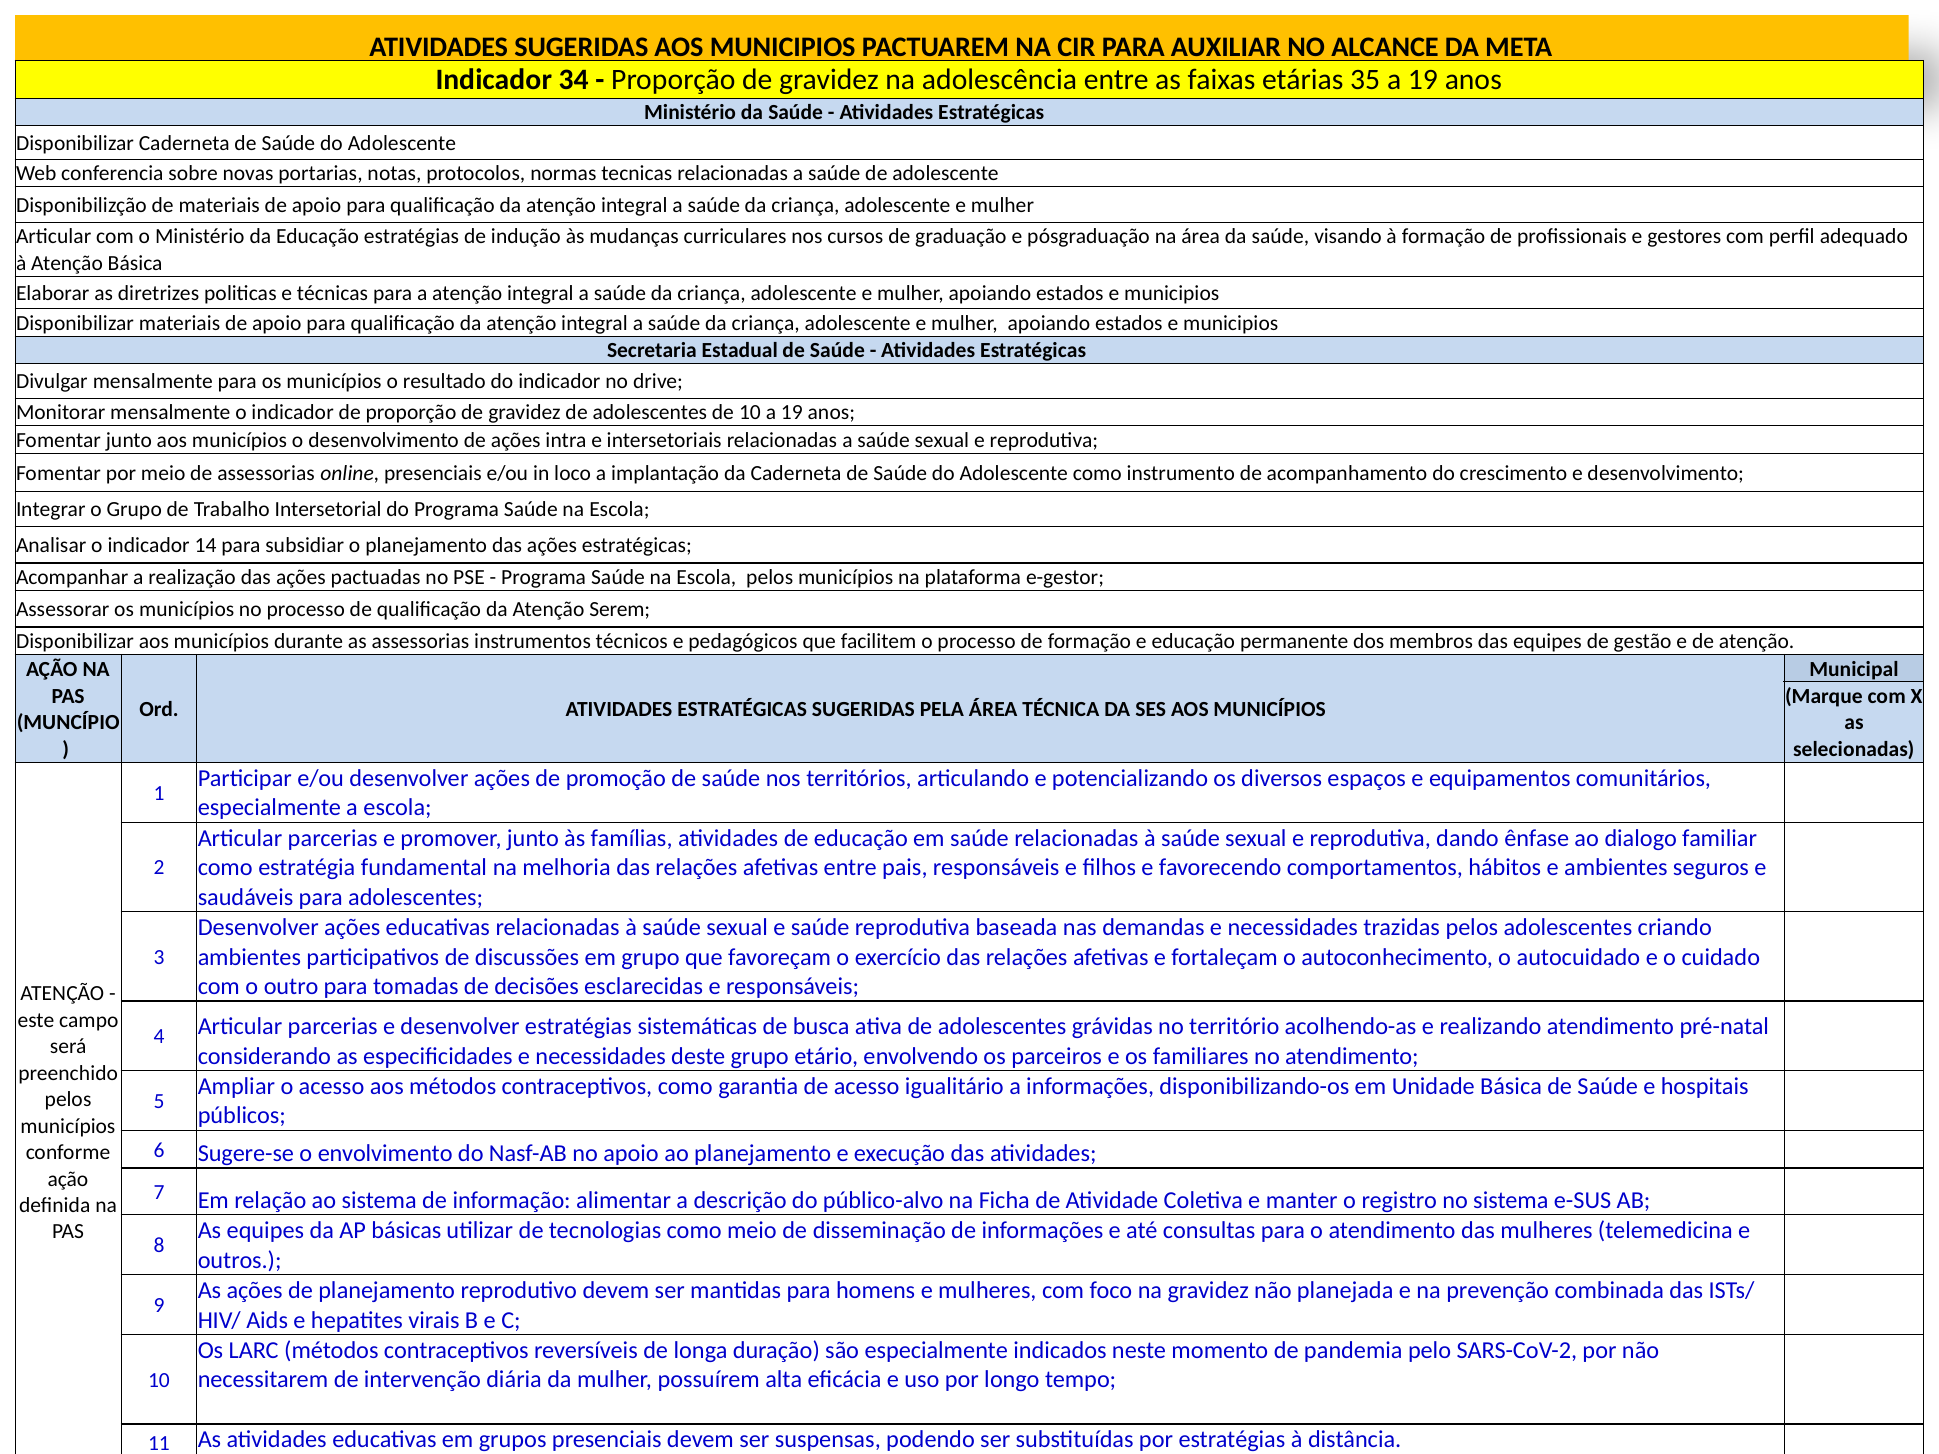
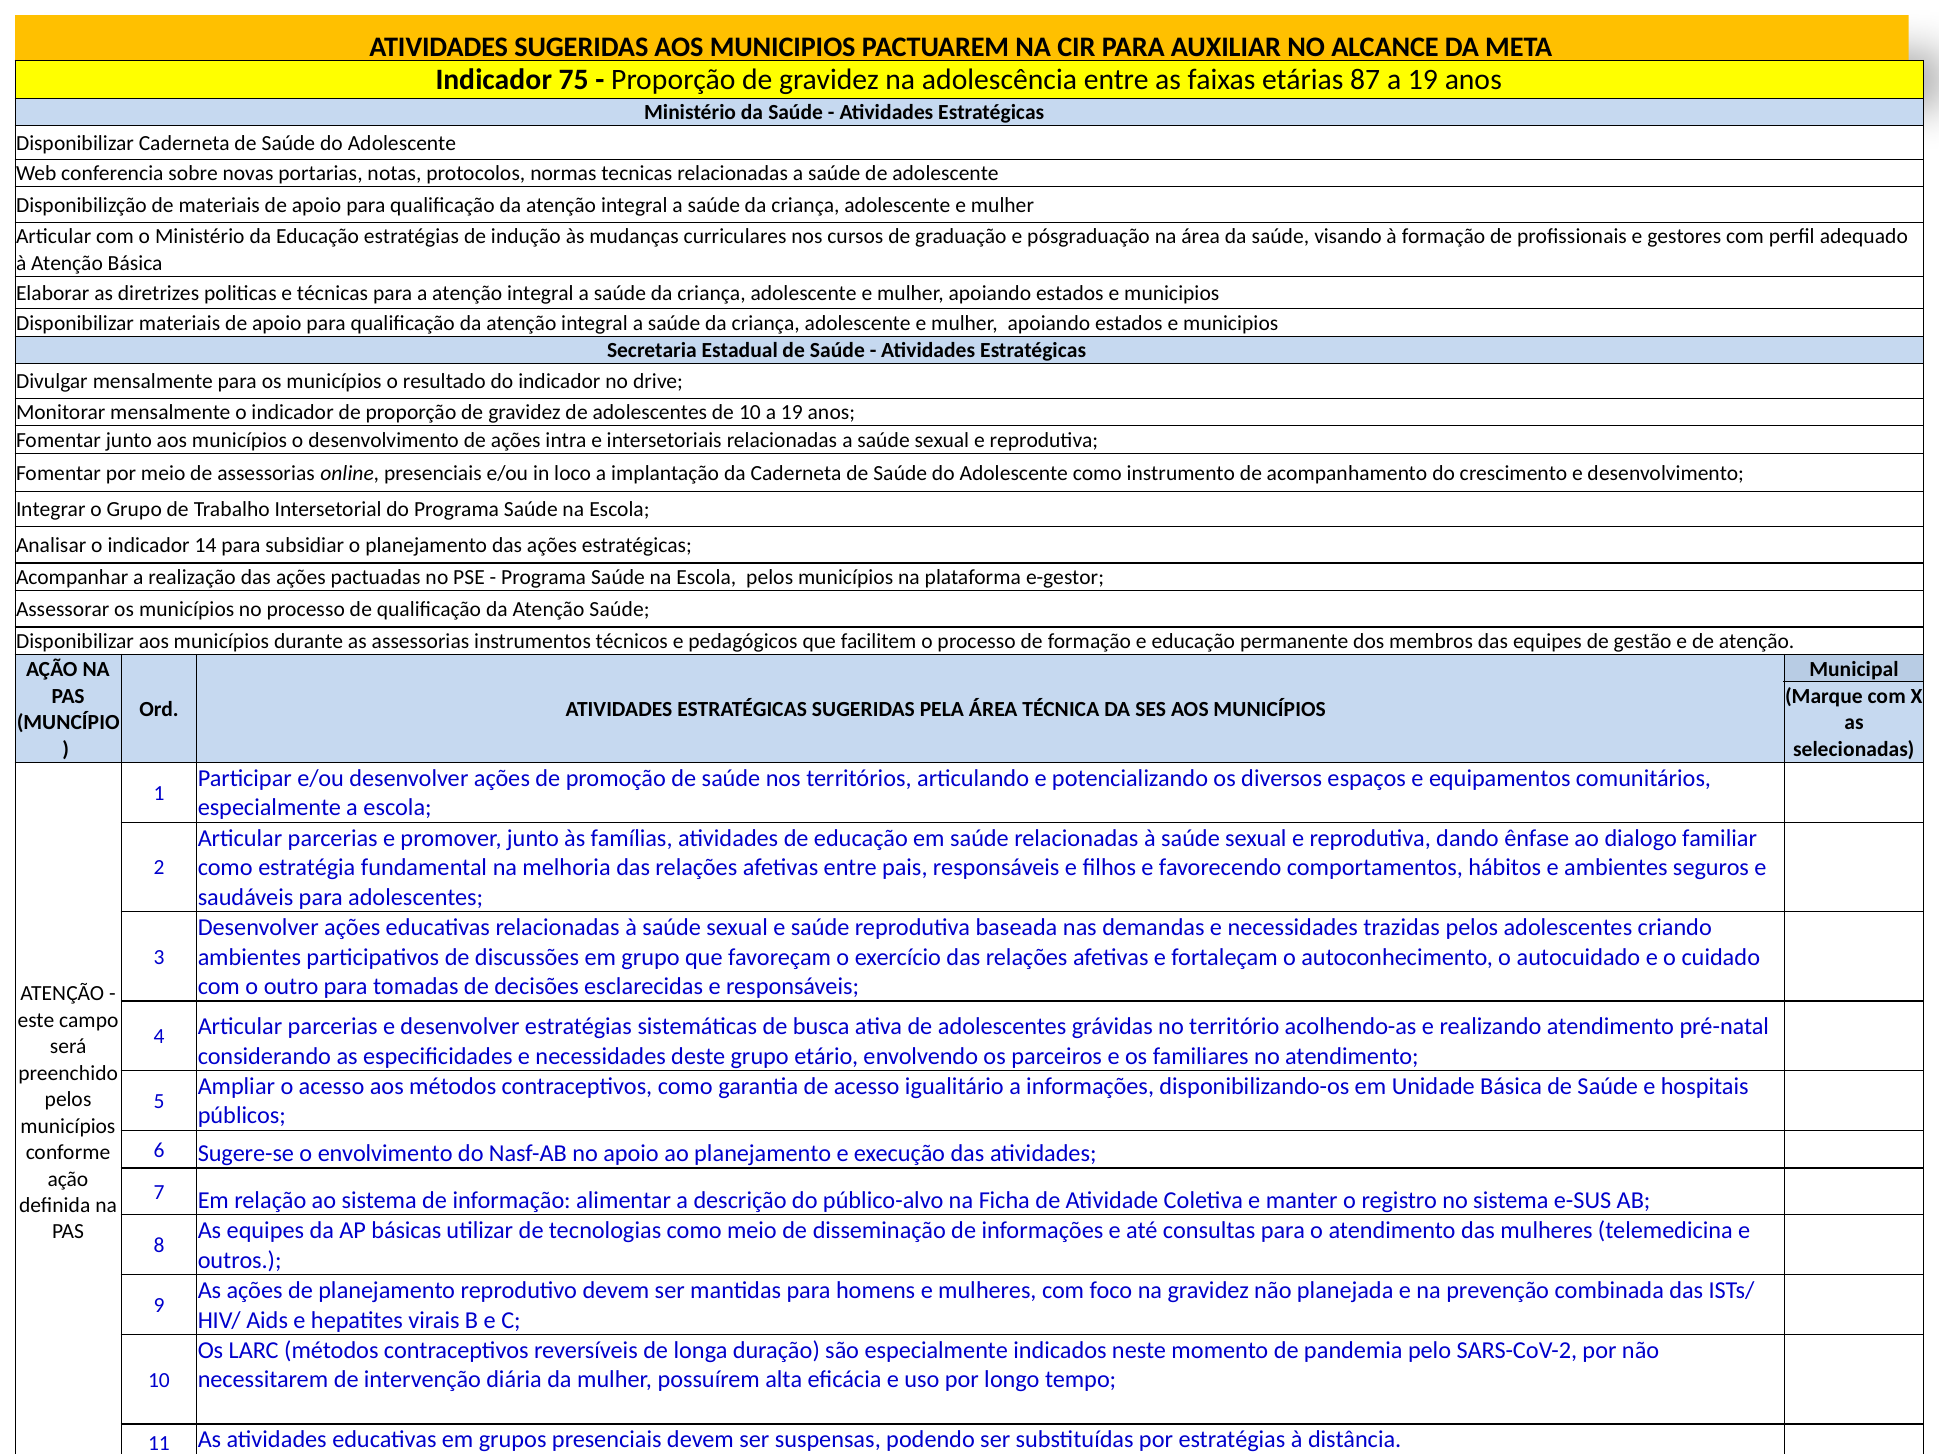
34: 34 -> 75 (574, 80)
35: 35 -> 87 (1365, 80)
Atenção Serem: Serem -> Saúde (620, 610)
